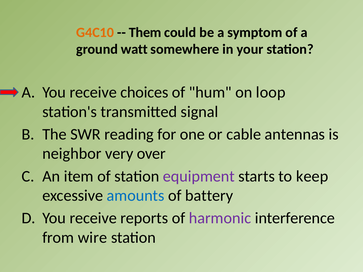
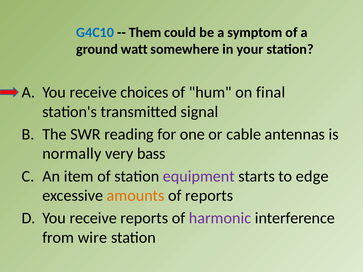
G4C10 colour: orange -> blue (95, 32)
loop: loop -> final (271, 92)
neighbor: neighbor -> normally (72, 154)
over: over -> bass (151, 154)
keep: keep -> edge (312, 176)
amounts colour: blue -> orange (136, 196)
of battery: battery -> reports (209, 196)
